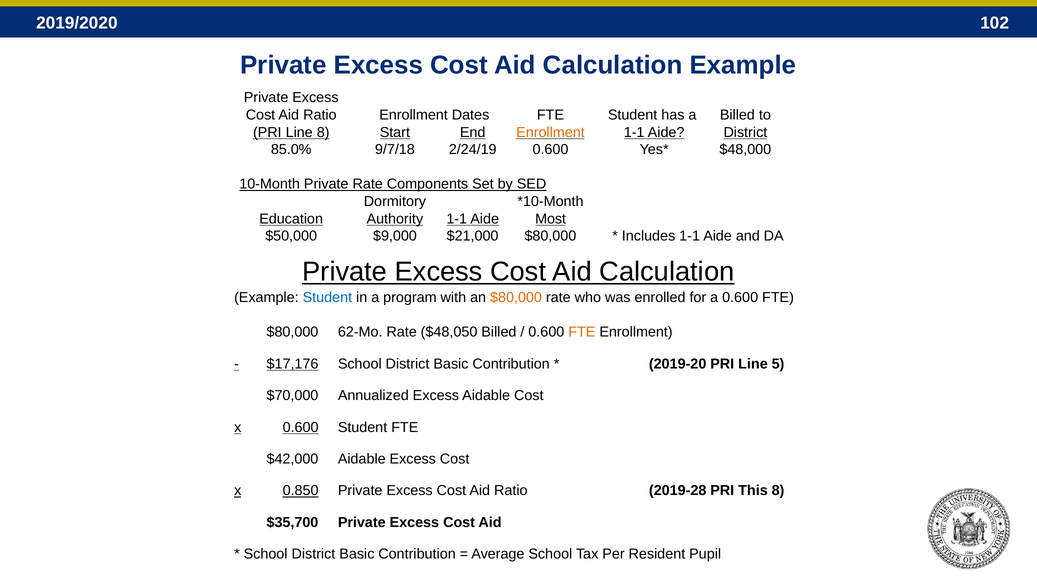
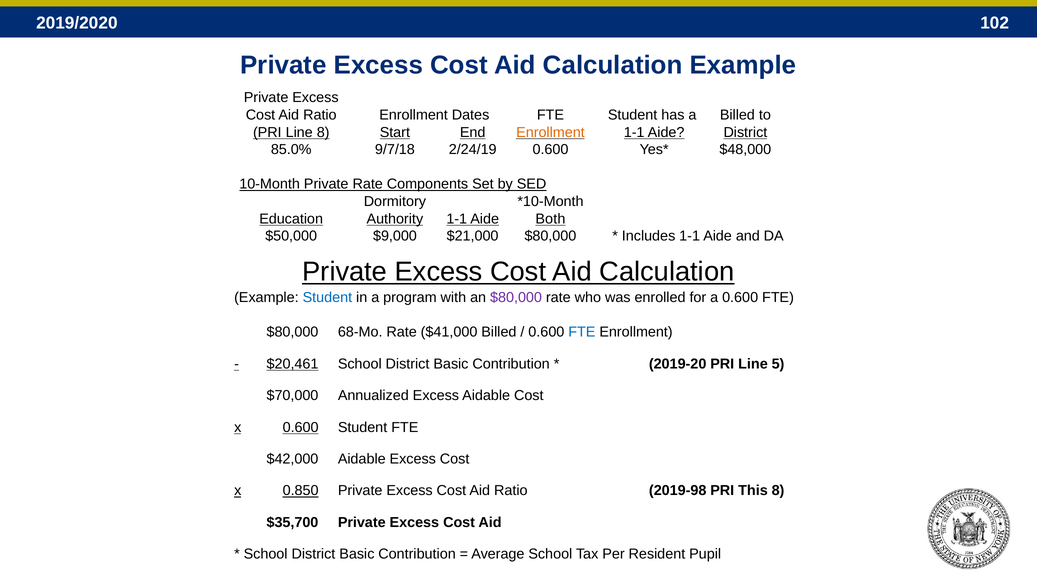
Most: Most -> Both (550, 219)
$80,000 colour: orange -> purple (516, 298)
62-Mo: 62-Mo -> 68-Mo (360, 332)
$48,050: $48,050 -> $41,000 (449, 332)
FTE colour: orange -> blue (582, 332)
$17,176: $17,176 -> $20,461 (293, 364)
2019-28: 2019-28 -> 2019-98 (678, 491)
